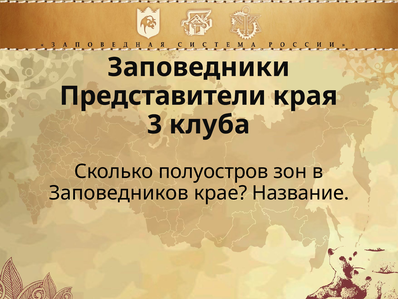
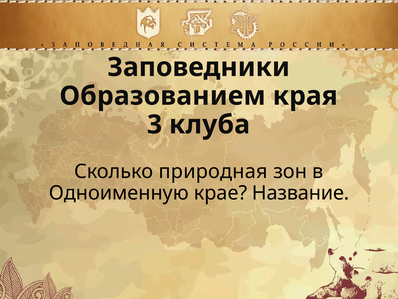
Представители: Представители -> Образованием (163, 96)
полуостров: полуостров -> природная (213, 171)
Заповедников: Заповедников -> Одноименную (119, 193)
